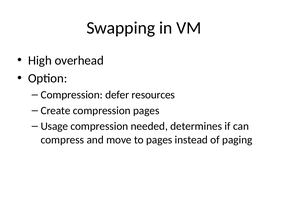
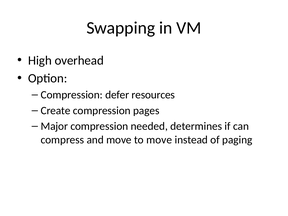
Usage: Usage -> Major (54, 126)
to pages: pages -> move (159, 140)
